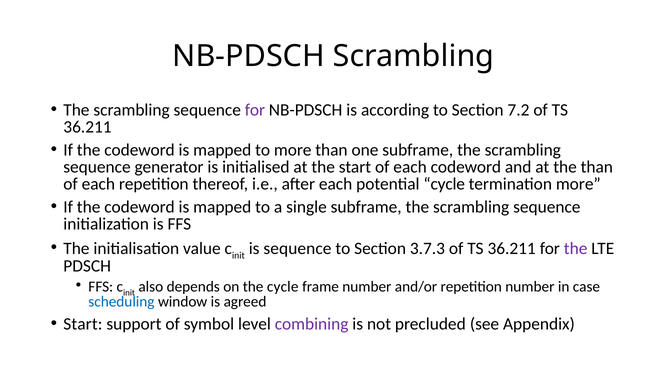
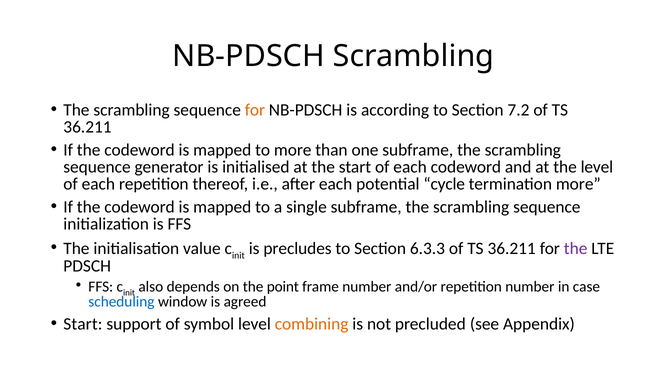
for colour: purple -> orange (255, 110)
the than: than -> level (597, 167)
is sequence: sequence -> precludes (298, 249)
3.7.3: 3.7.3 -> 6.3.3 (427, 249)
the cycle: cycle -> point (283, 287)
combining colour: purple -> orange (312, 324)
